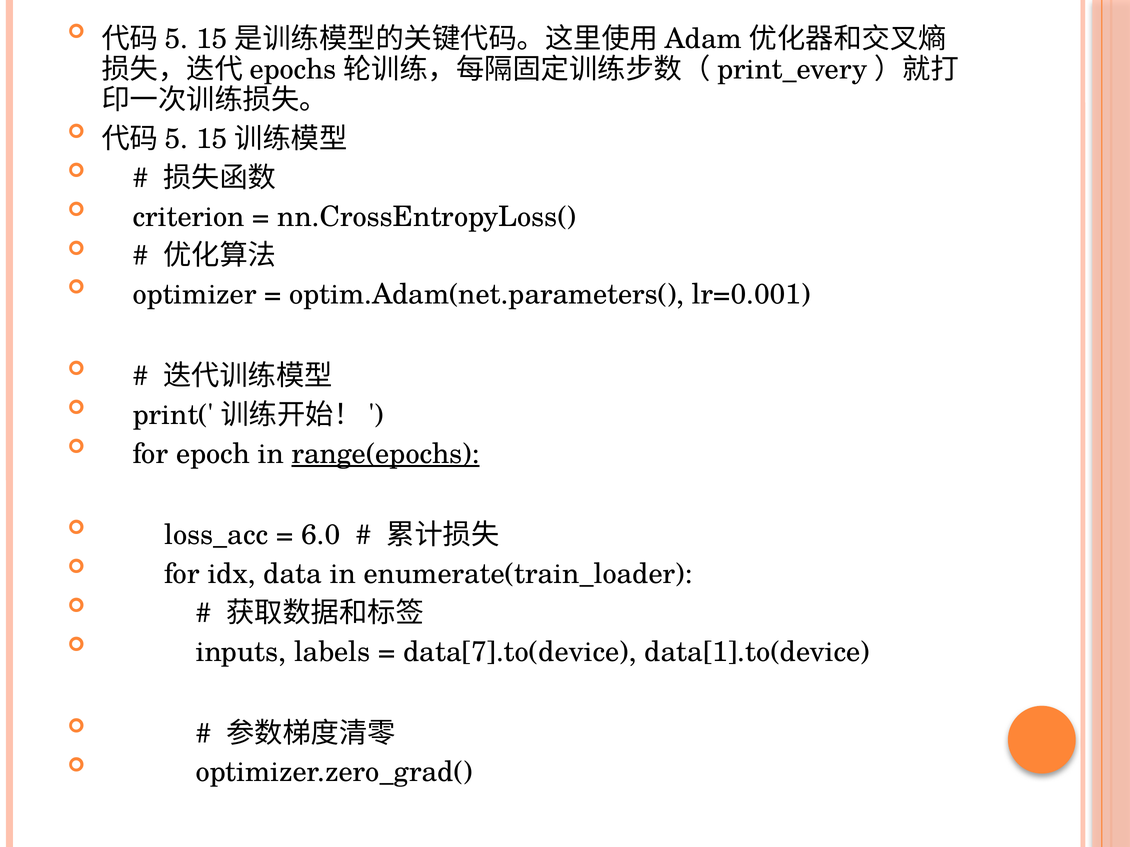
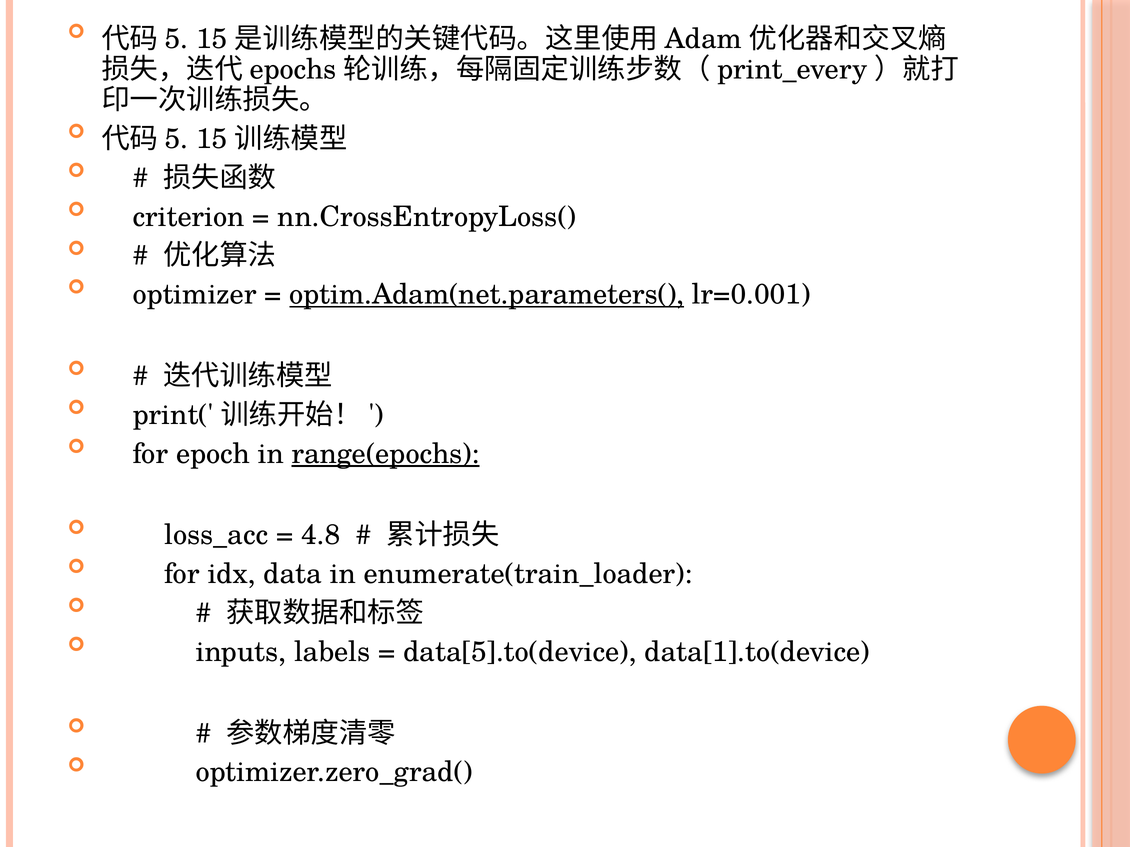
optim.Adam(net.parameters( underline: none -> present (487, 295)
6.0: 6.0 -> 4.8 (321, 535)
data[7].to(device: data[7].to(device -> data[5].to(device (520, 652)
